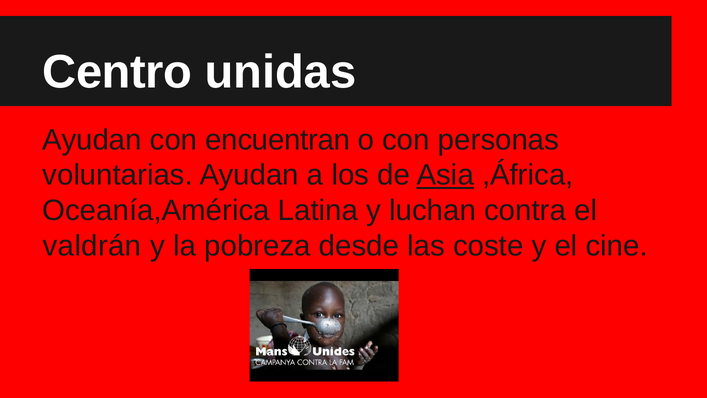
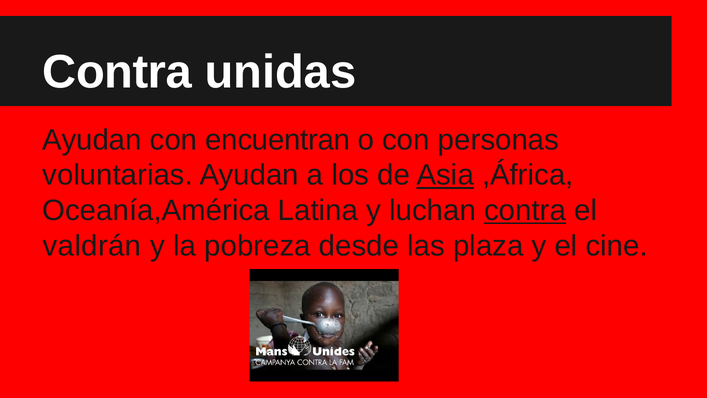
Centro: Centro -> Contra (117, 72)
contra underline: none -> present (525, 210)
coste: coste -> plaza (488, 246)
